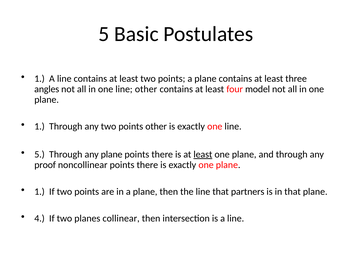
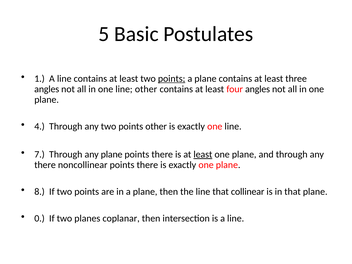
points underline: none -> present (172, 79)
four model: model -> angles (258, 89)
1: 1 -> 4 (40, 126)
5: 5 -> 7 (40, 154)
proof: proof -> there (45, 165)
1: 1 -> 8 (40, 192)
partners: partners -> collinear (248, 192)
4: 4 -> 0 (40, 218)
collinear: collinear -> coplanar (121, 218)
